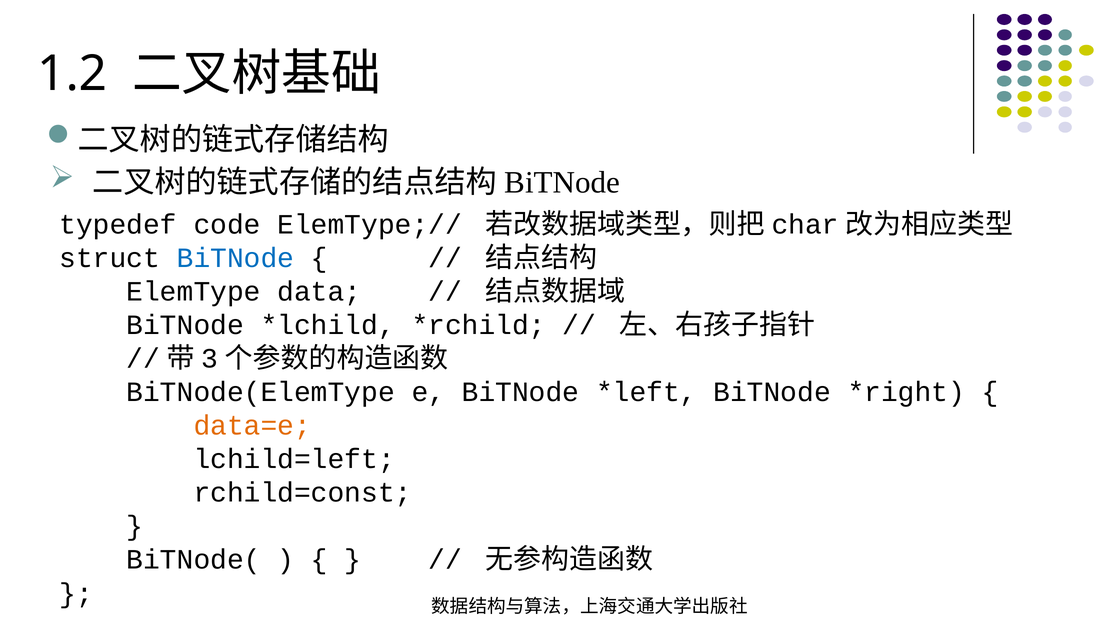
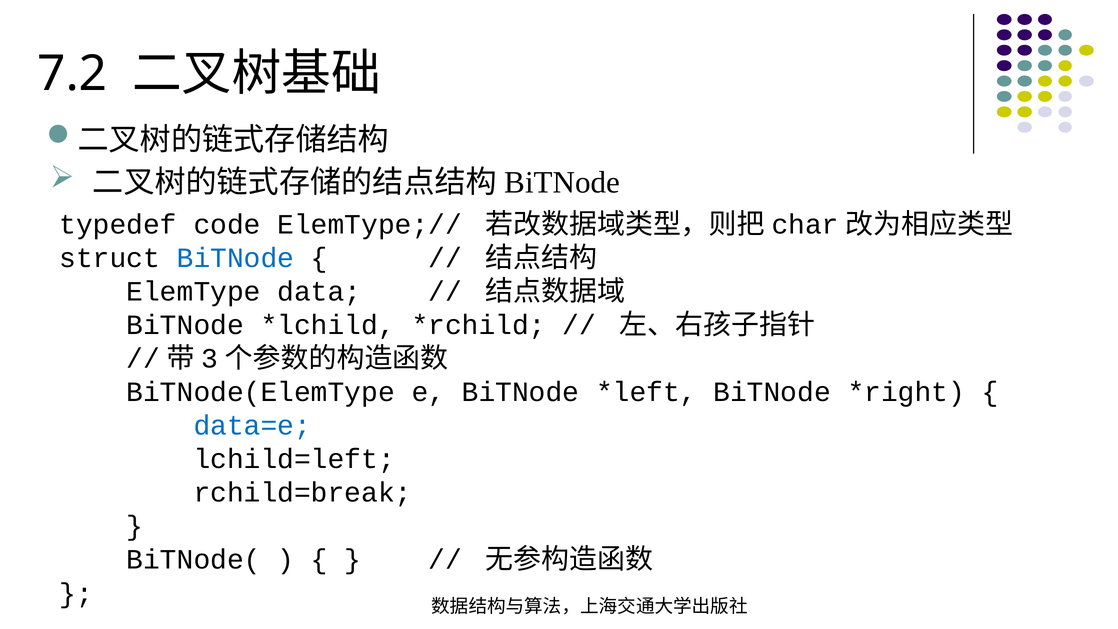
1.2: 1.2 -> 7.2 (72, 74)
data=e colour: orange -> blue (252, 426)
rchild=const: rchild=const -> rchild=break (303, 493)
